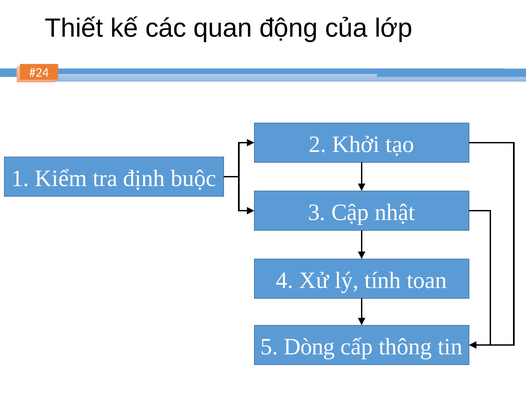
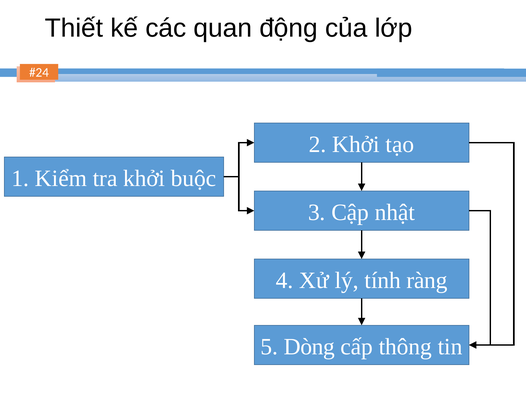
tra định: định -> khởi (144, 178)
toan: toan -> ràng (427, 280)
